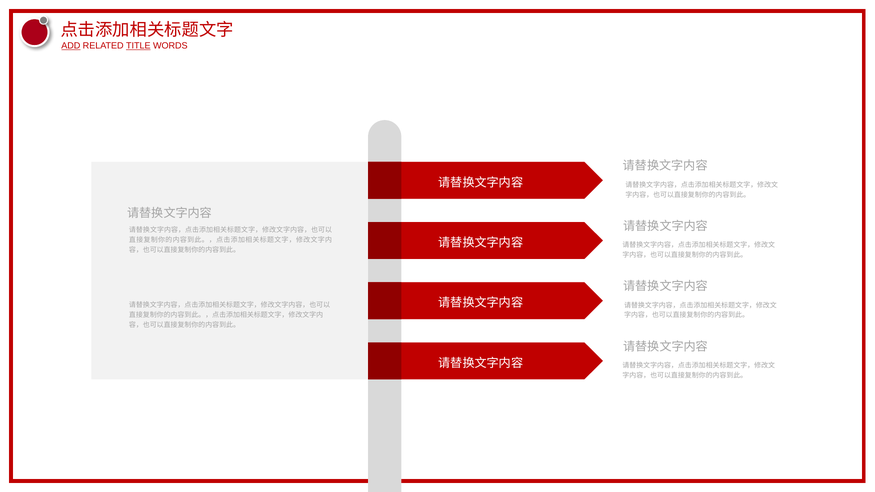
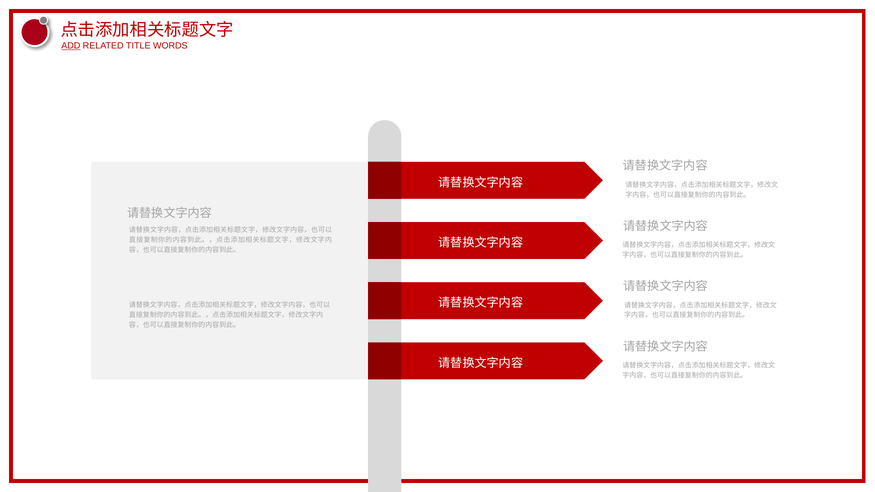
TITLE underline: present -> none (138, 46)
